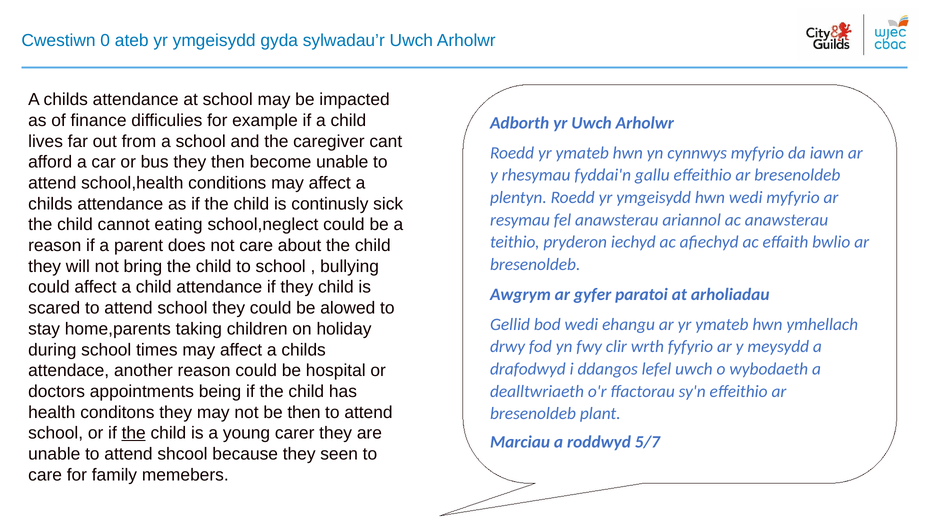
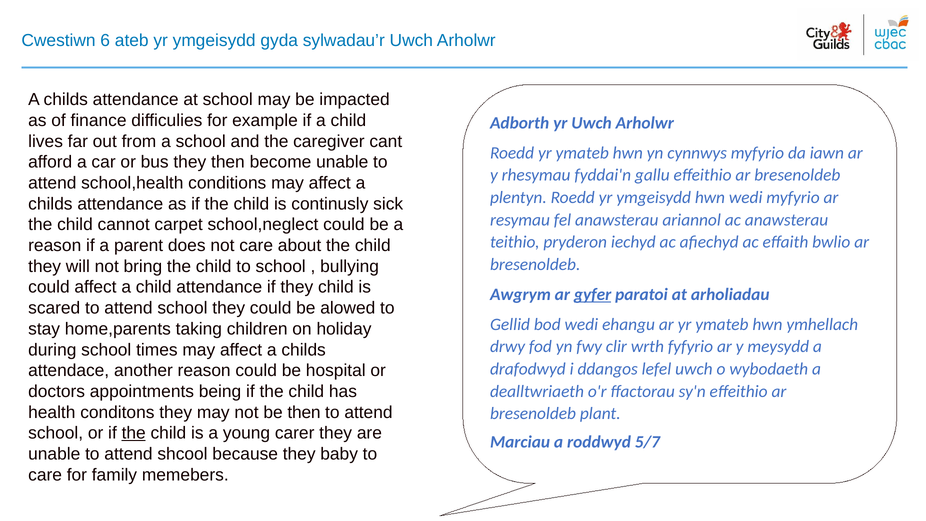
0: 0 -> 6 (105, 40)
eating: eating -> carpet (179, 225)
gyfer underline: none -> present (593, 294)
seen: seen -> baby (339, 454)
